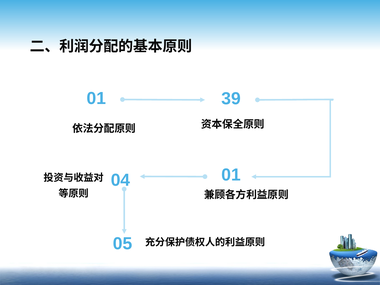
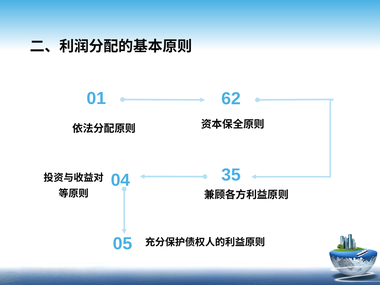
39: 39 -> 62 (231, 99)
04 01: 01 -> 35 (231, 175)
